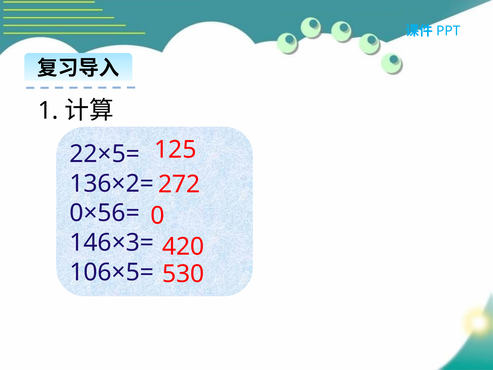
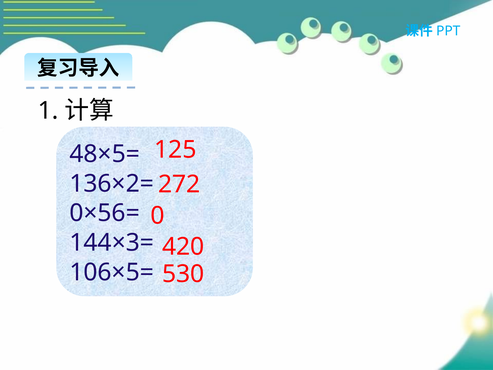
22×5=: 22×5= -> 48×5= (105, 154)
146×3=: 146×3= -> 144×3= (112, 243)
